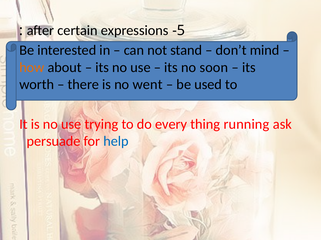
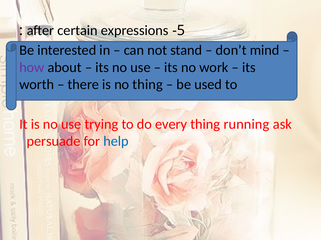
how colour: orange -> purple (32, 68)
soon: soon -> work (214, 68)
no went: went -> thing (148, 85)
